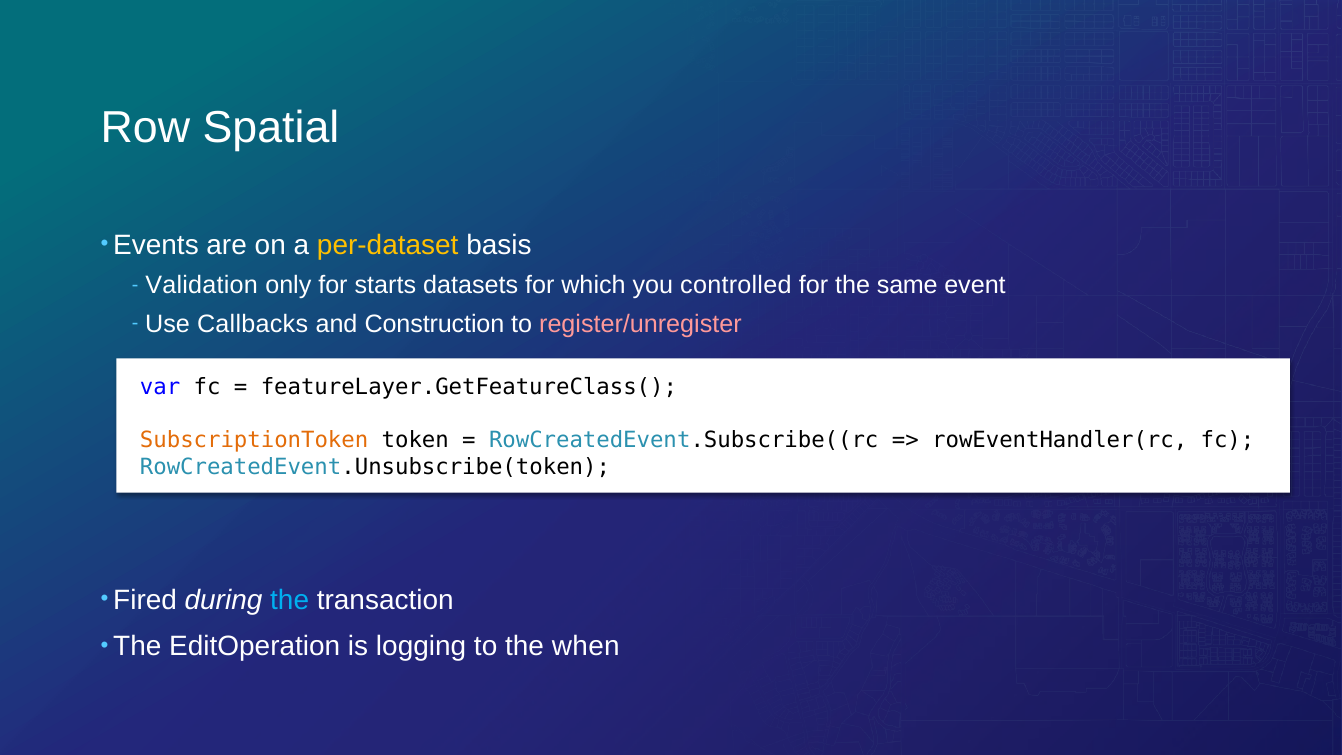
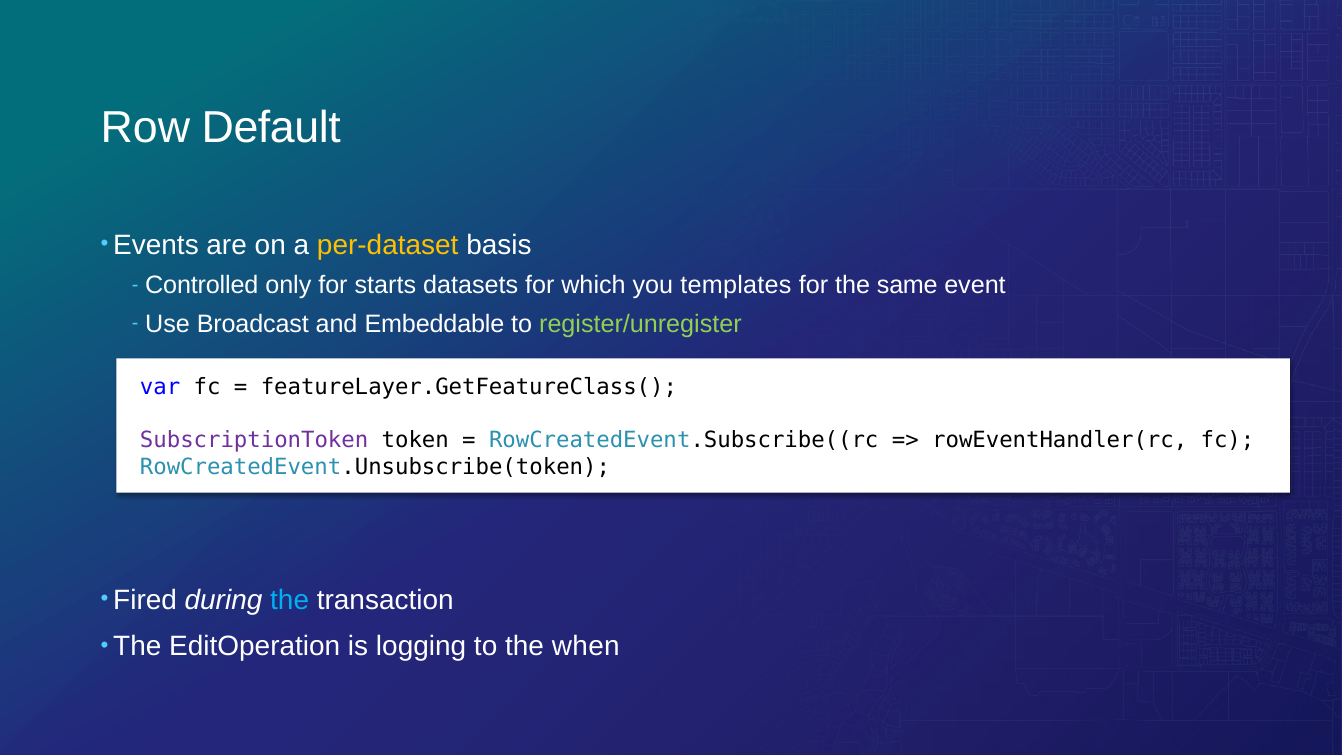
Spatial: Spatial -> Default (271, 128)
Validation: Validation -> Controlled (202, 285)
controlled: controlled -> templates (736, 285)
Callbacks: Callbacks -> Broadcast (253, 324)
Construction: Construction -> Embeddable (434, 324)
register/unregister colour: pink -> light green (640, 324)
SubscriptionToken colour: orange -> purple (254, 440)
